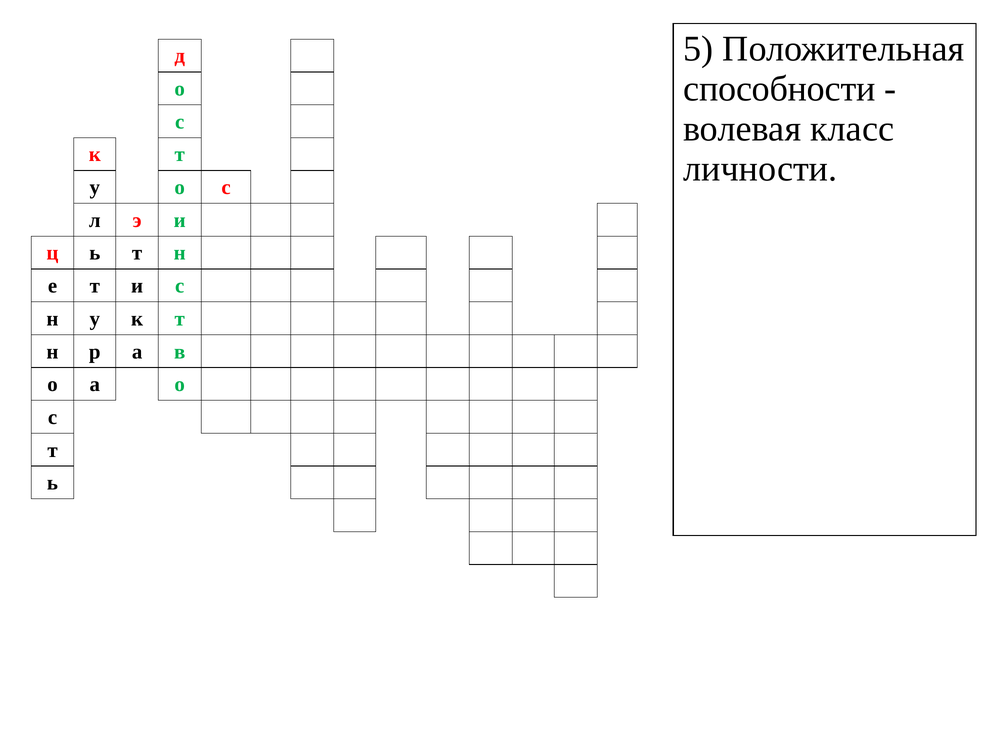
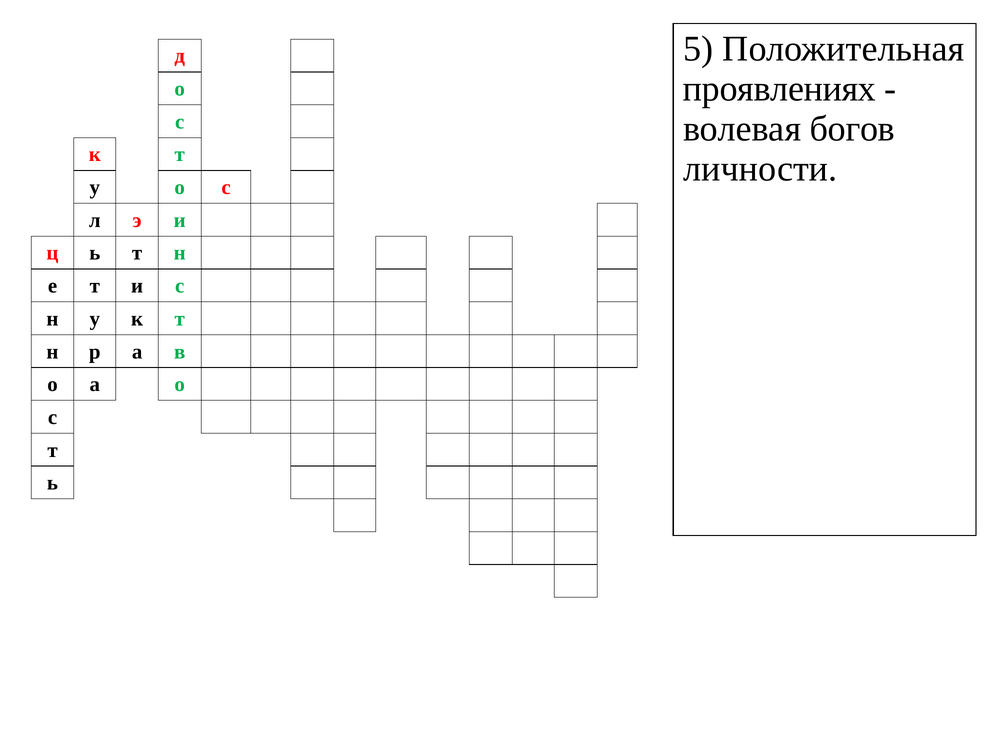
способности: способности -> проявлениях (779, 89)
класс: класс -> богов (852, 129)
